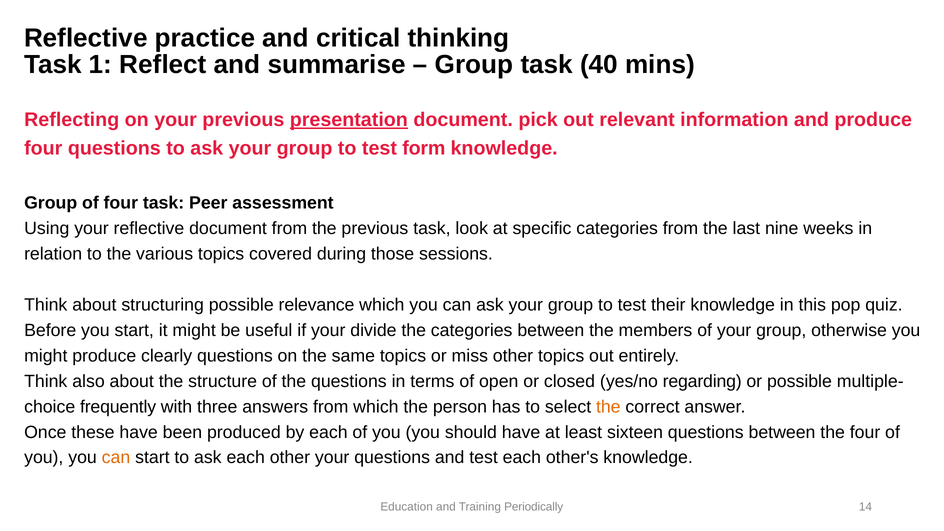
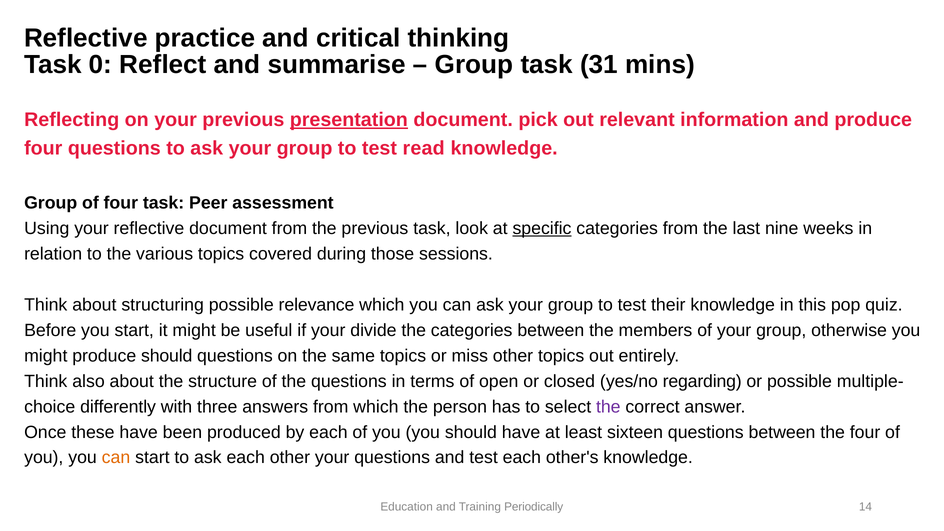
1: 1 -> 0 (101, 64)
40: 40 -> 31 (599, 64)
form: form -> read (424, 148)
specific underline: none -> present (542, 228)
produce clearly: clearly -> should (167, 356)
frequently: frequently -> differently (118, 407)
the colour: orange -> purple (608, 407)
